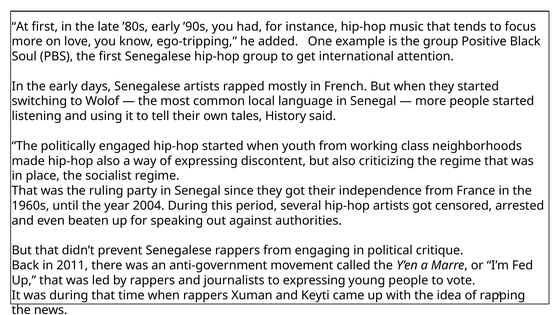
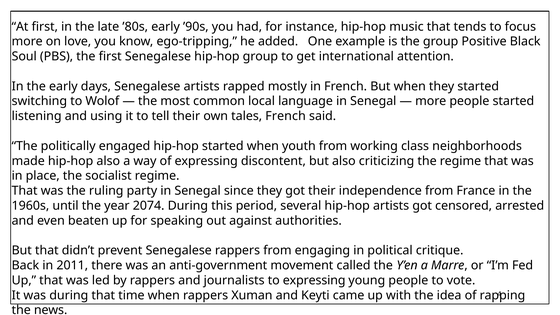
tales History: History -> French (286, 116)
2004: 2004 -> 2074 (149, 206)
